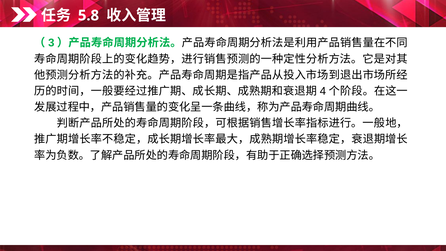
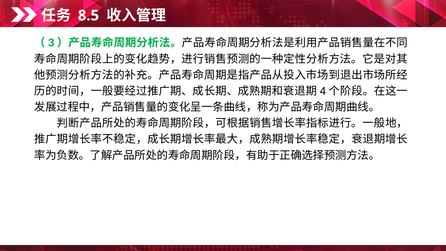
5.8: 5.8 -> 8.5 (88, 15)
